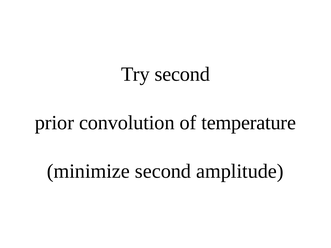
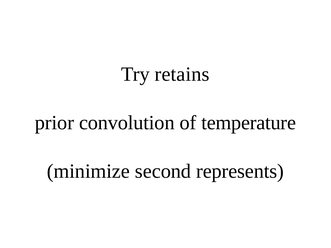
Try second: second -> retains (182, 74)
amplitude: amplitude -> represents (240, 171)
